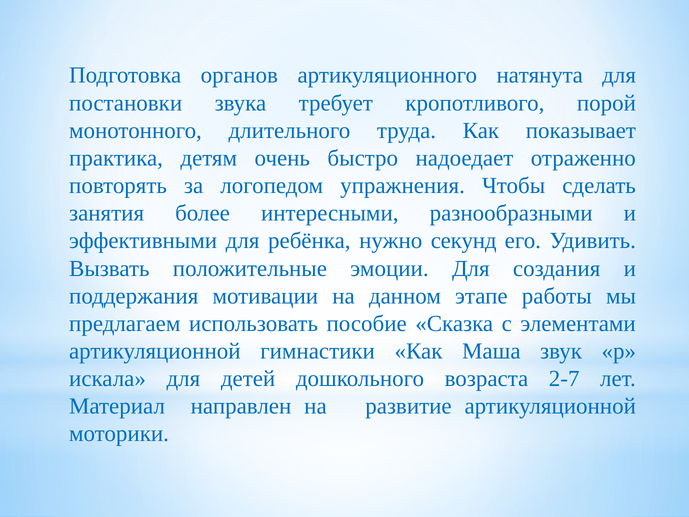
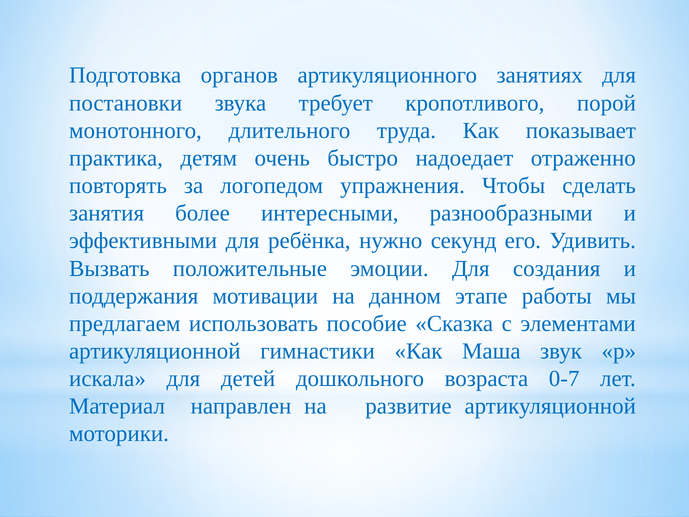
натянута: натянута -> занятиях (540, 75)
2-7: 2-7 -> 0-7 (564, 379)
